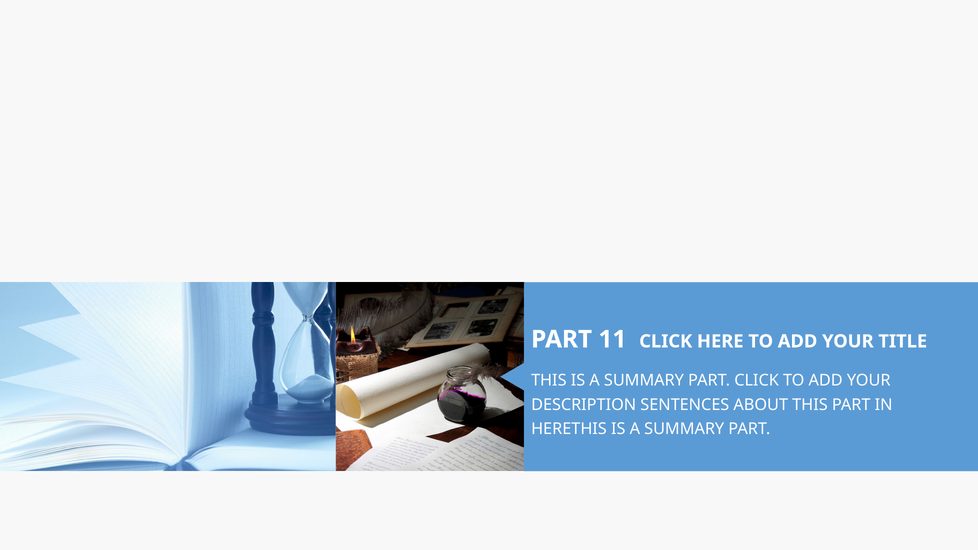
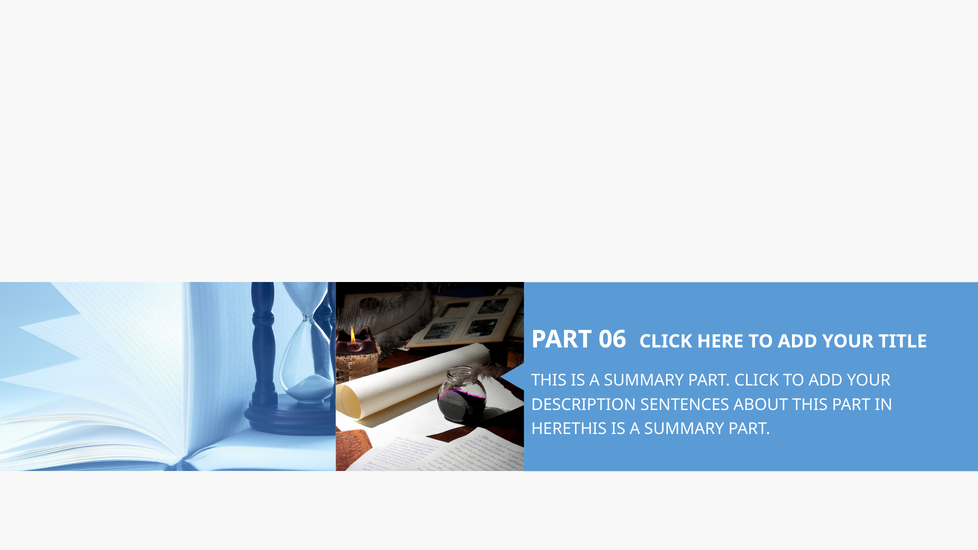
11: 11 -> 06 (612, 339)
